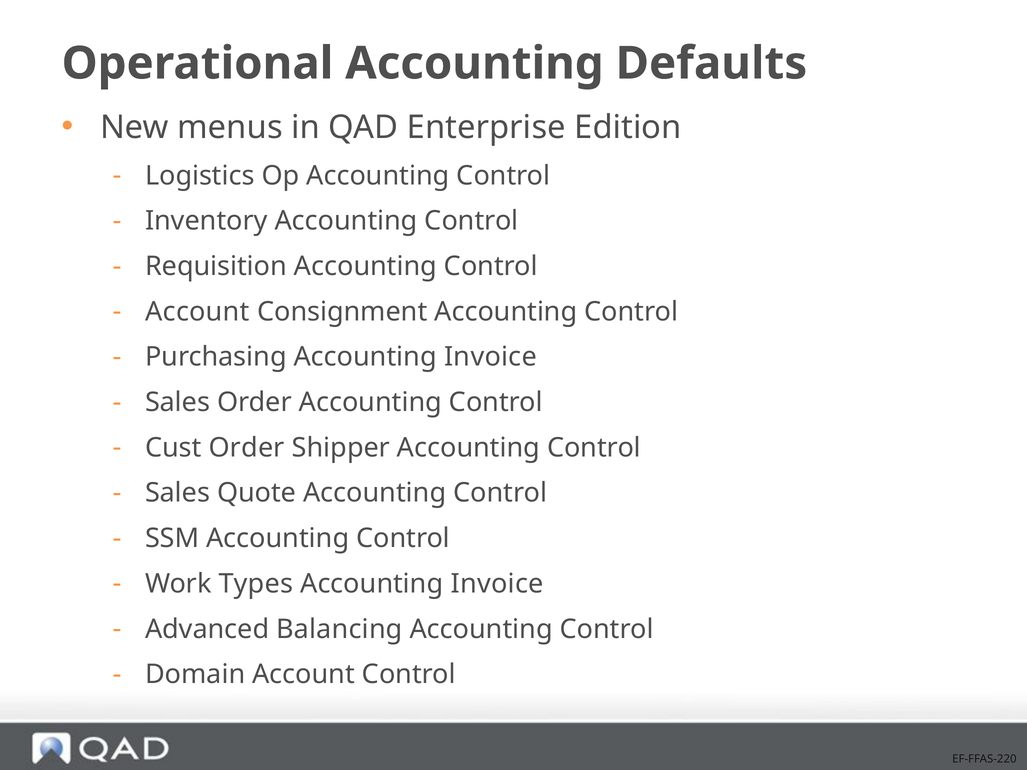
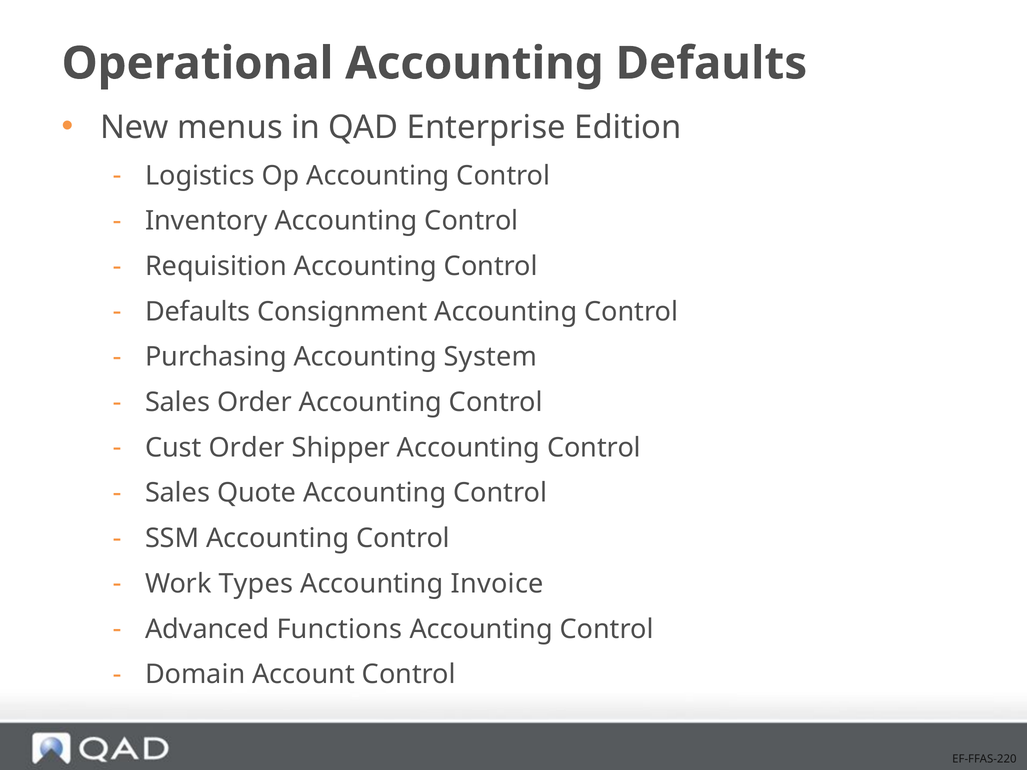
Account: Account -> Defaults (198, 312)
Purchasing Accounting Invoice: Invoice -> System (491, 357)
Balancing: Balancing -> Functions (339, 629)
